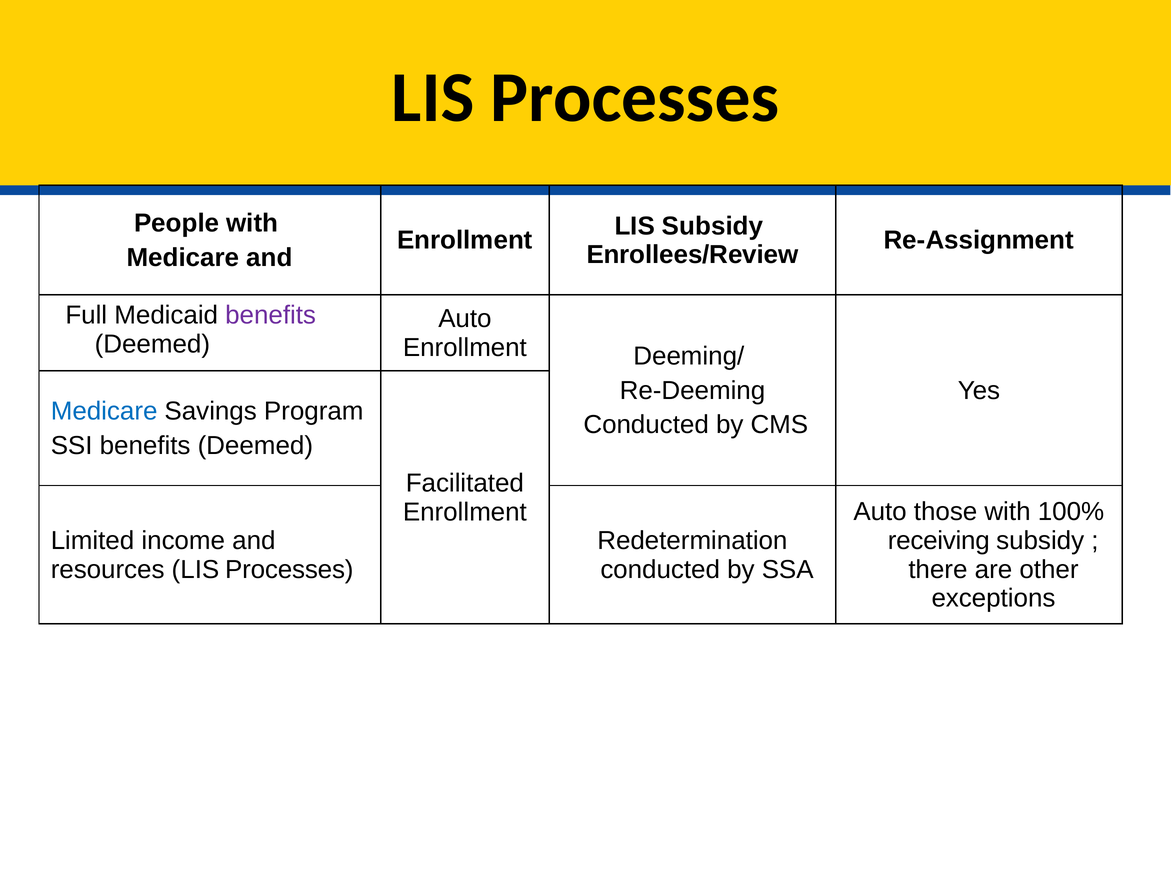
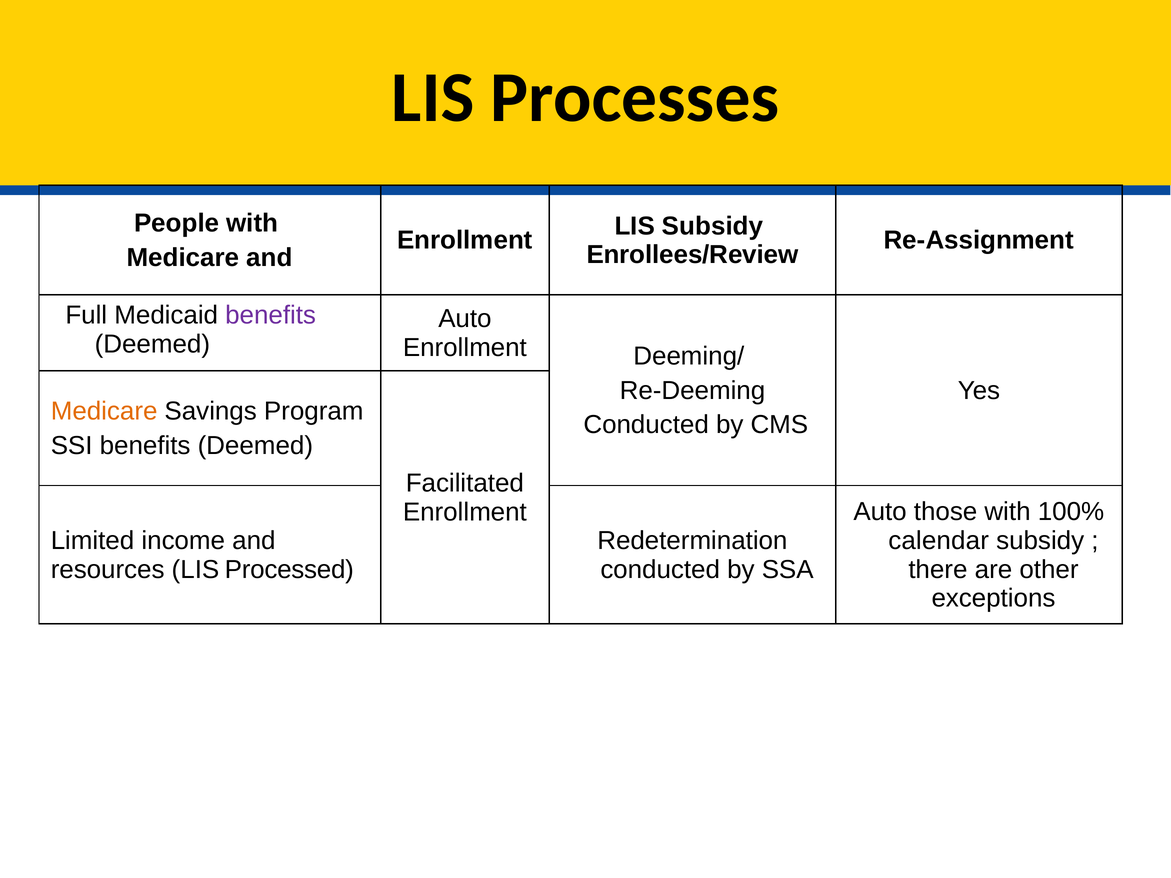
Medicare colour: blue -> orange (104, 412)
receiving: receiving -> calendar (939, 541)
resources LIS Processes: Processes -> Processed (289, 570)
